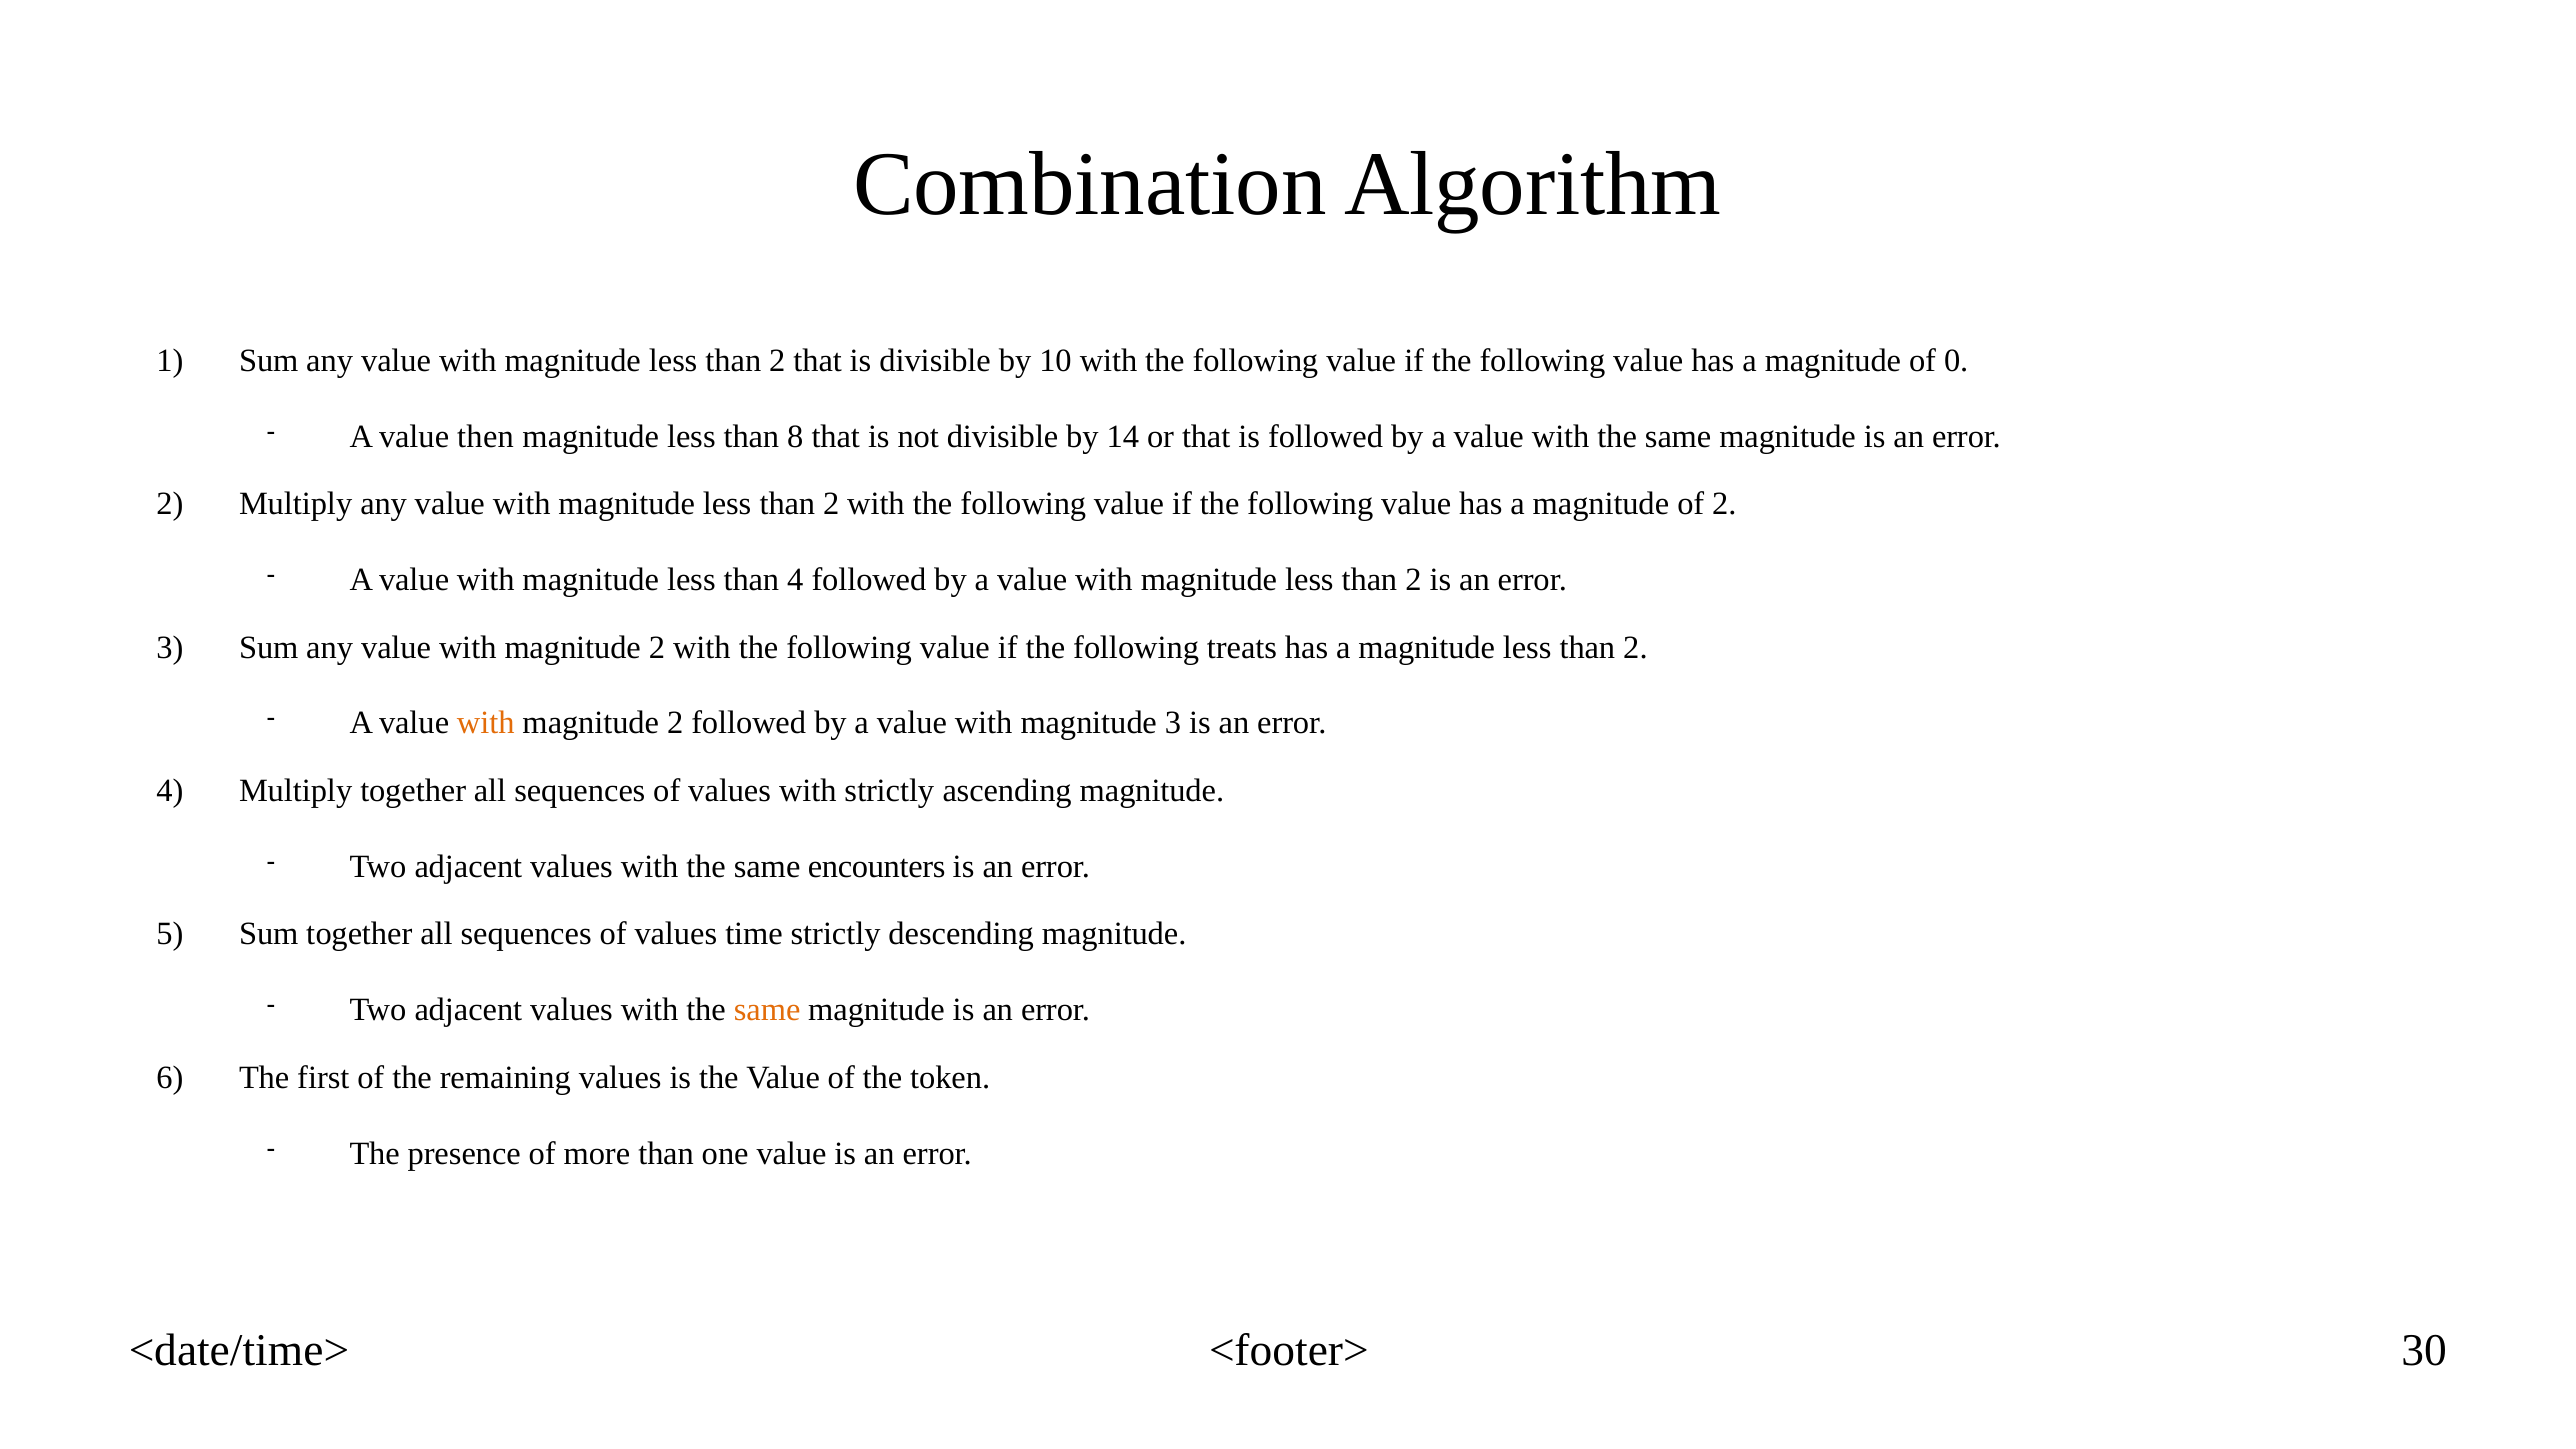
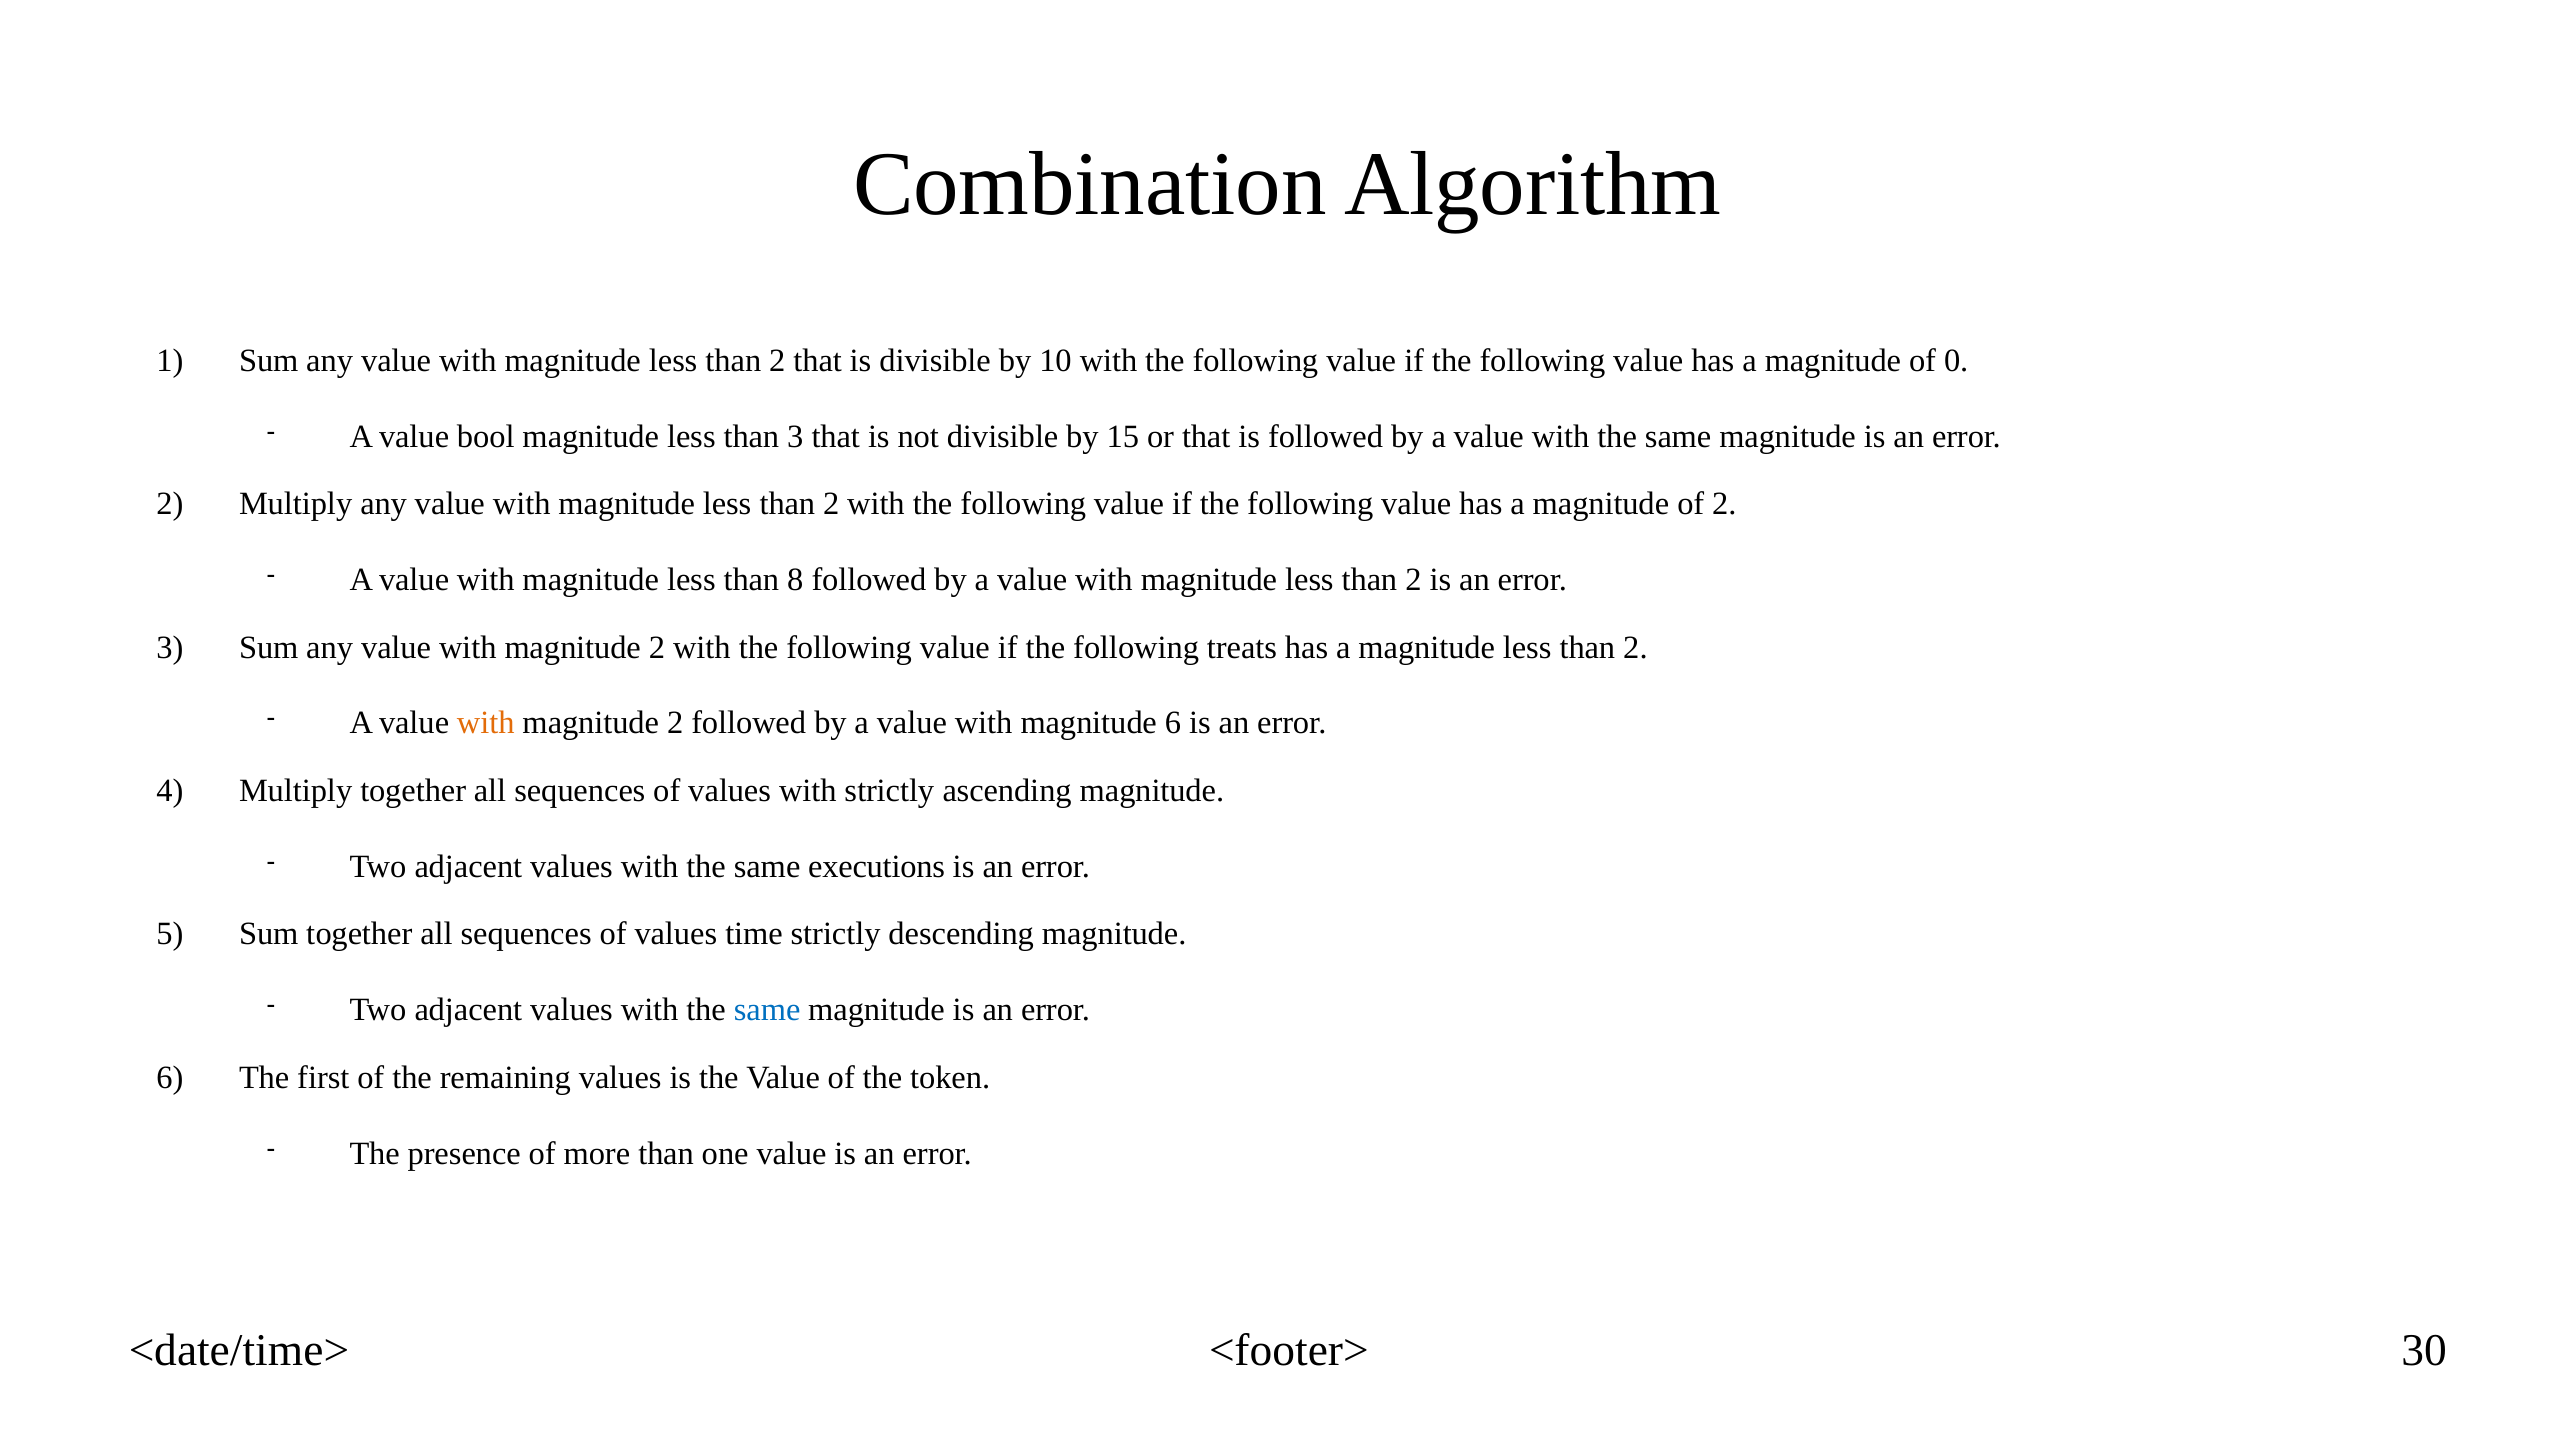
then: then -> bool (486, 436)
than 8: 8 -> 3 (795, 436)
14: 14 -> 15 (1123, 436)
than 4: 4 -> 8 (795, 580)
magnitude 3: 3 -> 6 (1173, 723)
encounters: encounters -> executions (877, 867)
same colour: orange -> blue (767, 1010)
